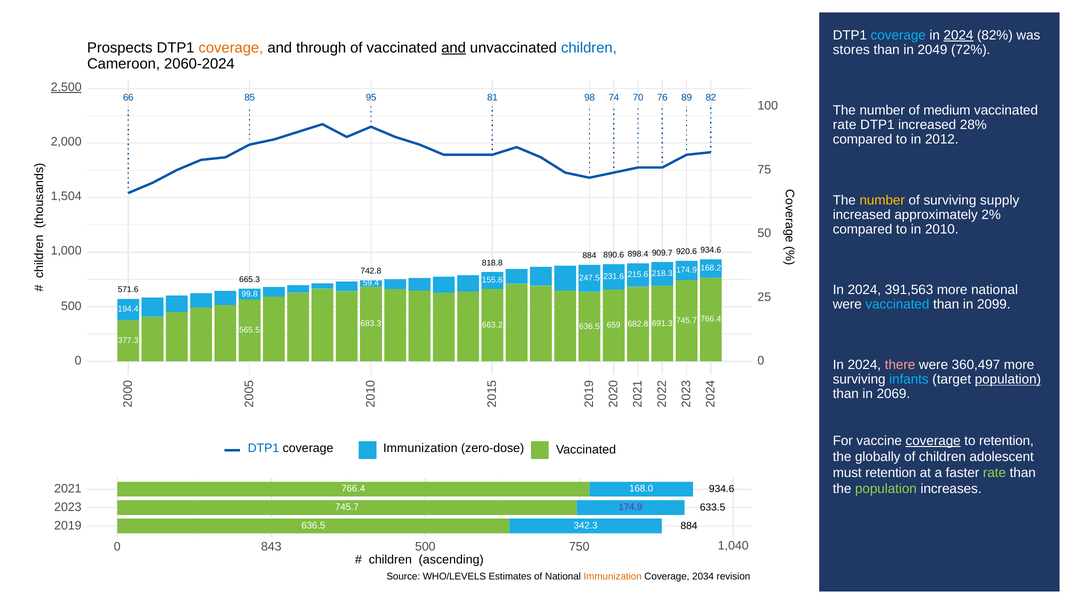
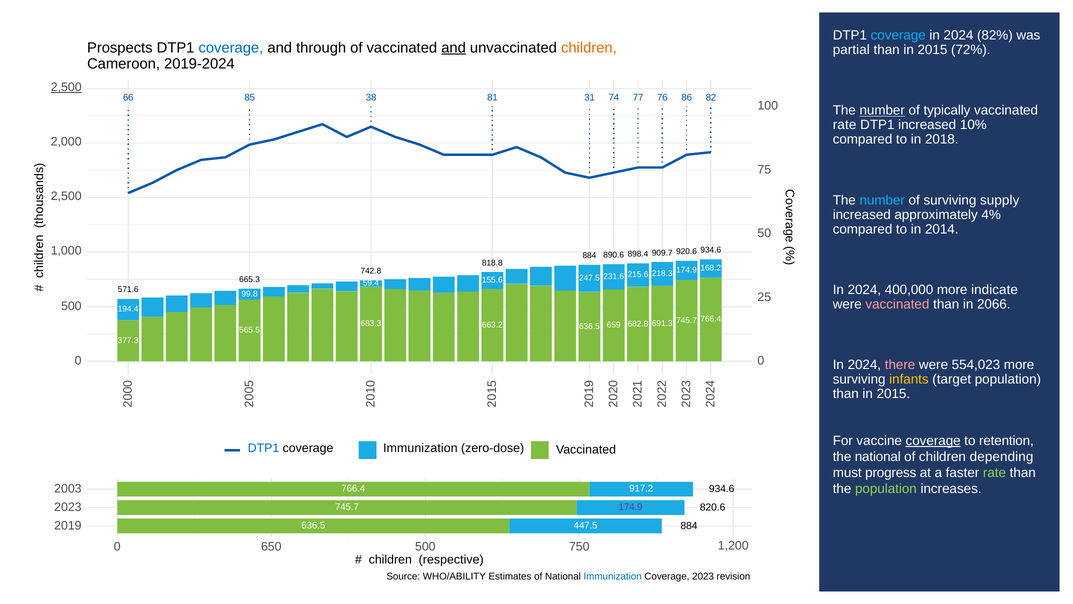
2024 underline: present -> none (959, 35)
coverage colour: orange -> blue (231, 48)
children colour: blue -> orange (589, 48)
stores: stores -> partial (851, 50)
2049: 2049 -> 2015 (932, 50)
2060-2024: 2060-2024 -> 2019-2024 (199, 64)
95: 95 -> 38 (371, 97)
98: 98 -> 31 (590, 97)
70: 70 -> 77 (638, 97)
89: 89 -> 86 (687, 97)
number underline: none -> present (882, 110)
medium: medium -> typically (947, 110)
28%: 28% -> 10% (973, 125)
2012: 2012 -> 2018 (942, 139)
1,504: 1,504 -> 2,500 (66, 196)
number colour: yellow -> light blue (882, 200)
2%: 2% -> 4% (991, 214)
2010: 2010 -> 2014 (942, 229)
391,563: 391,563 -> 400,000 (909, 290)
more national: national -> indicate (995, 290)
vaccinated colour: light blue -> pink (897, 304)
2099: 2099 -> 2066 (994, 304)
360,497: 360,497 -> 554,023 (976, 365)
infants colour: light blue -> yellow (909, 379)
population underline: present -> none (1008, 379)
2069: 2069 -> 2015 (893, 394)
the globally: globally -> national (878, 456)
adolescent: adolescent -> depending (1002, 456)
must retention: retention -> progress (891, 472)
2021: 2021 -> 2003 (68, 488)
168.0: 168.0 -> 917.2 (641, 488)
633.5: 633.5 -> 820.6 (713, 507)
342.3: 342.3 -> 447.5 (586, 525)
843: 843 -> 650 (271, 546)
1,040: 1,040 -> 1,200 (733, 545)
ascending: ascending -> respective (451, 559)
WHO/LEVELS: WHO/LEVELS -> WHO/ABILITY (454, 576)
Immunization colour: orange -> blue (613, 576)
Coverage 2034: 2034 -> 2023 (703, 576)
